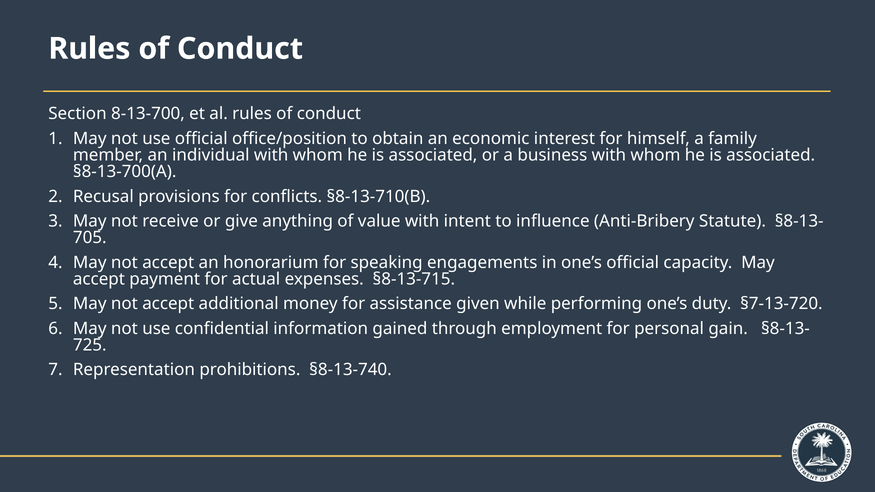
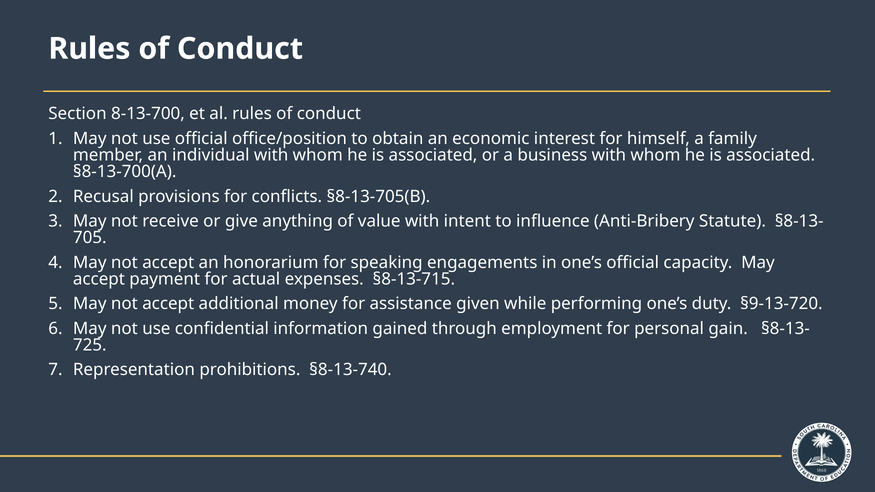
§8-13-710(B: §8-13-710(B -> §8-13-705(B (378, 197)
§7-13-720: §7-13-720 -> §9-13-720 (781, 304)
